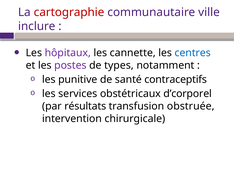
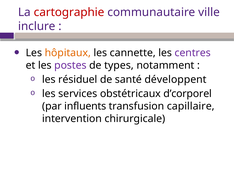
hôpitaux colour: purple -> orange (68, 53)
centres colour: blue -> purple (193, 53)
punitive: punitive -> résiduel (78, 80)
contraceptifs: contraceptifs -> développent (176, 80)
résultats: résultats -> influents (85, 106)
obstruée: obstruée -> capillaire (191, 106)
